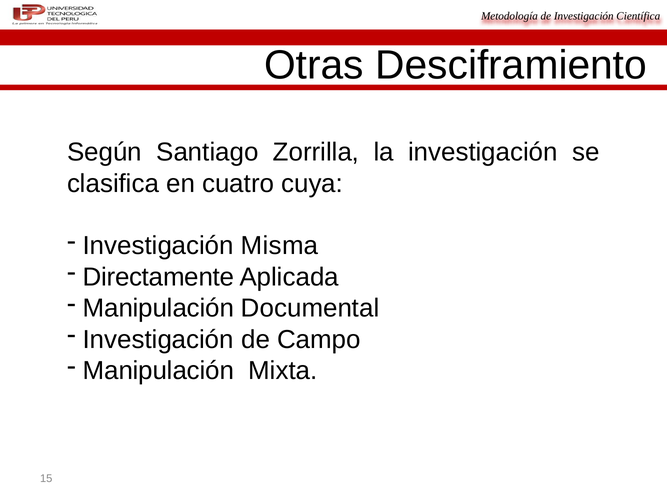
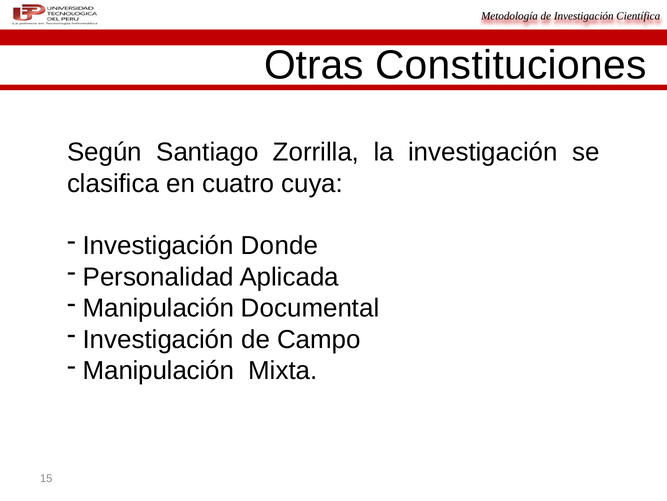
Desciframiento: Desciframiento -> Constituciones (511, 65)
Misma: Misma -> Donde (280, 246)
Directamente: Directamente -> Personalidad (158, 277)
